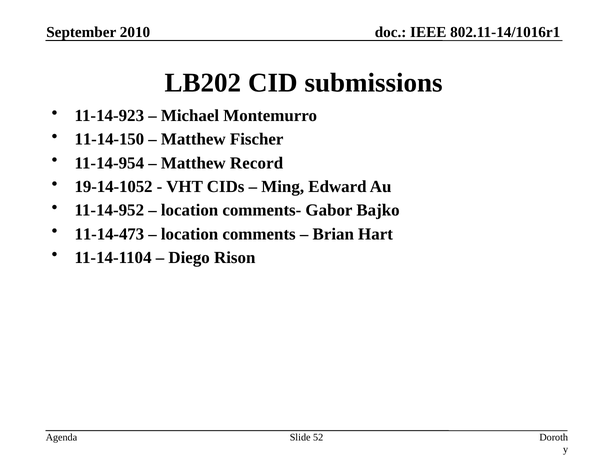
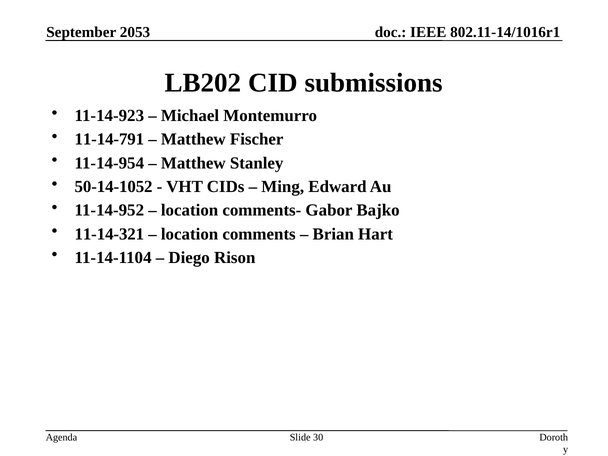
2010: 2010 -> 2053 (135, 32)
11-14-150: 11-14-150 -> 11-14-791 (109, 139)
Matthew Record: Record -> Stanley (257, 163)
19-14-1052: 19-14-1052 -> 50-14-1052 (114, 187)
11-14-473: 11-14-473 -> 11-14-321 (109, 234)
52: 52 -> 30 (318, 437)
